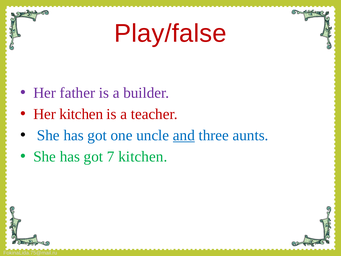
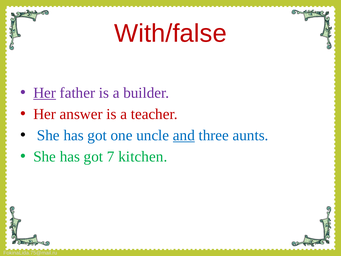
Play/false: Play/false -> With/false (170, 33)
Her underline: none -> present (45, 93)
Her kitchen: kitchen -> answer (81, 114)
